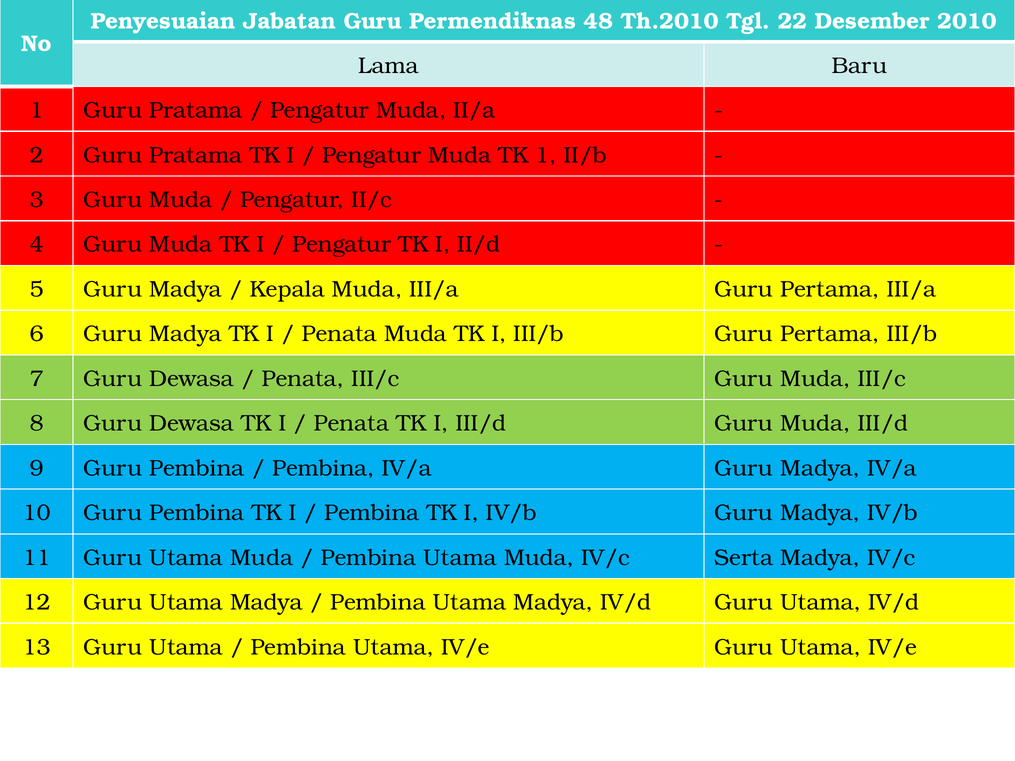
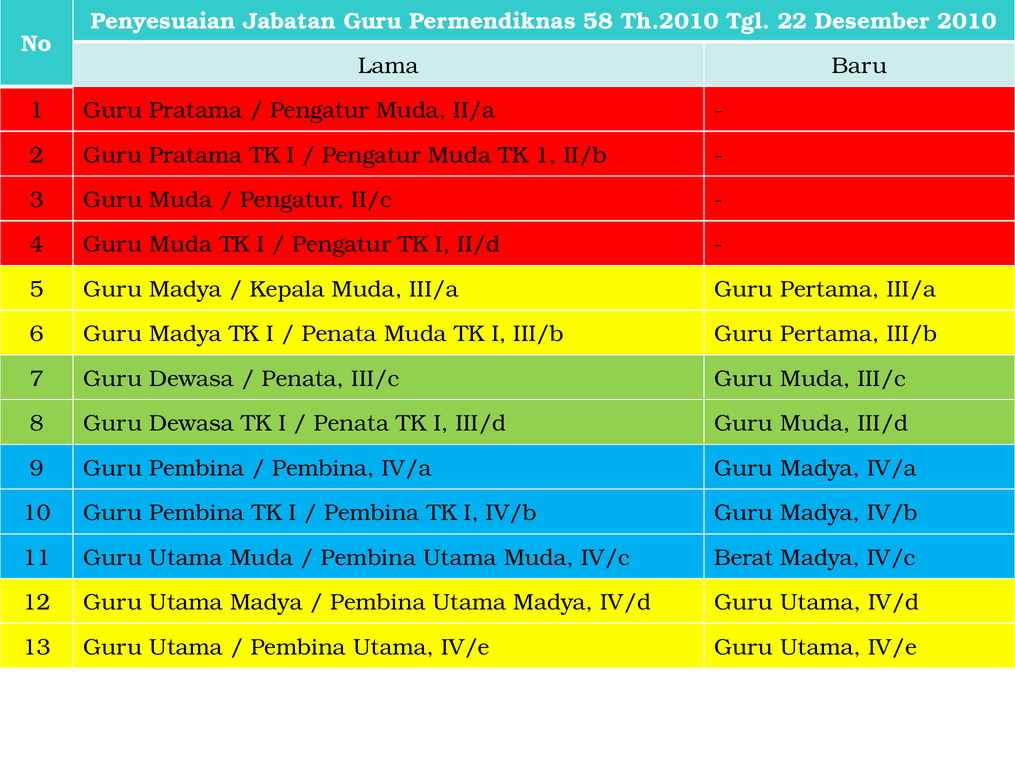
48: 48 -> 58 (598, 21)
Serta: Serta -> Berat (744, 558)
